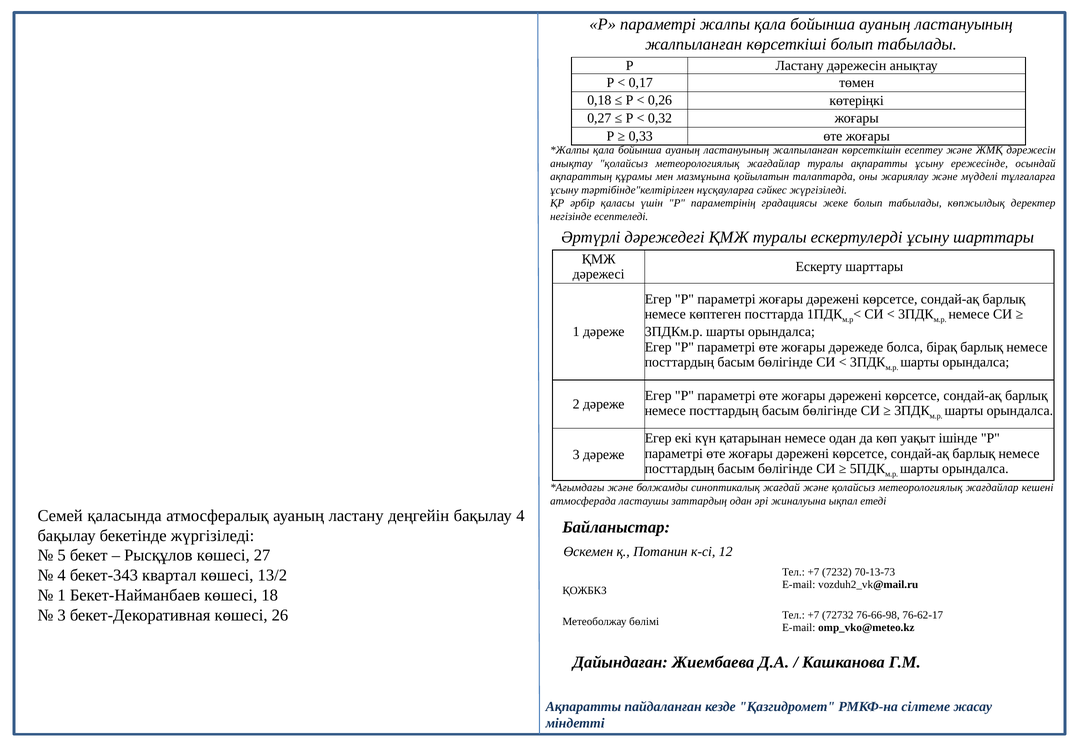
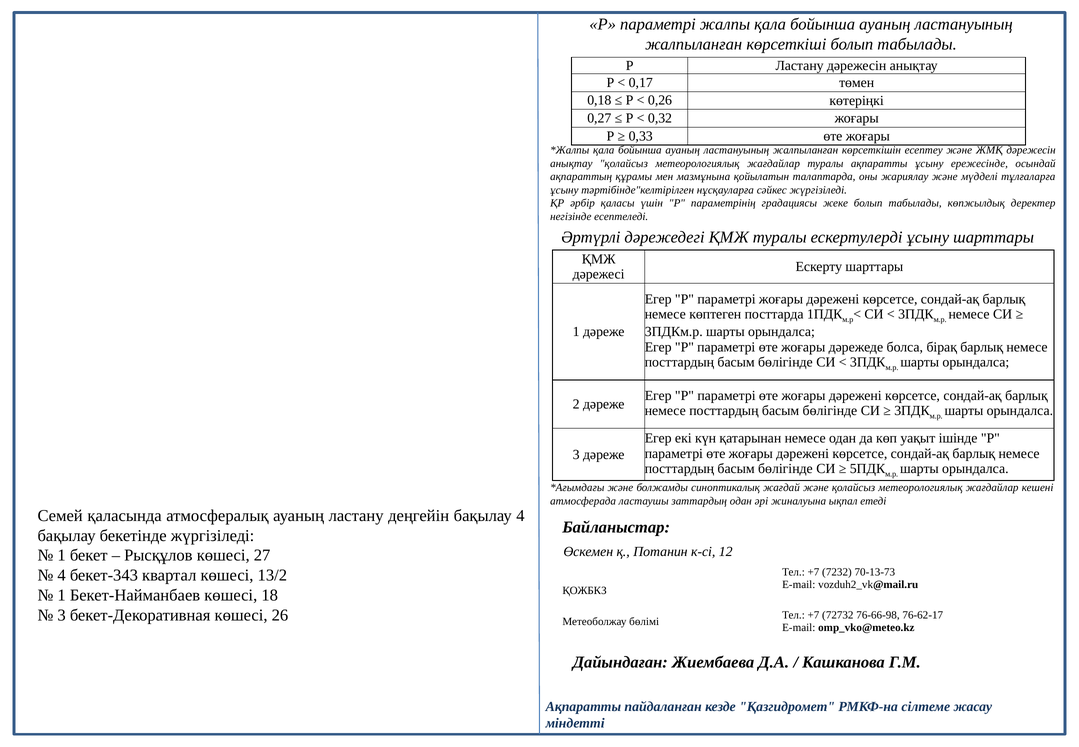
5: 5 -> 1 (62, 555)
